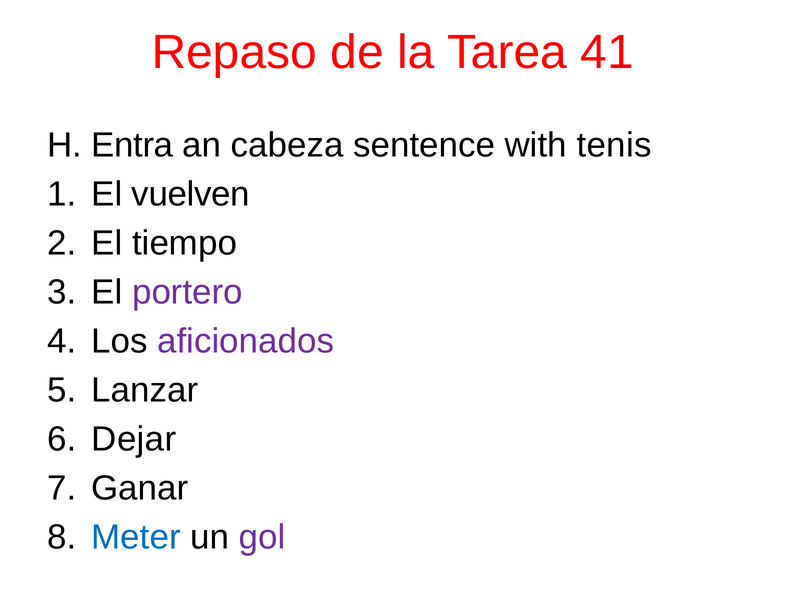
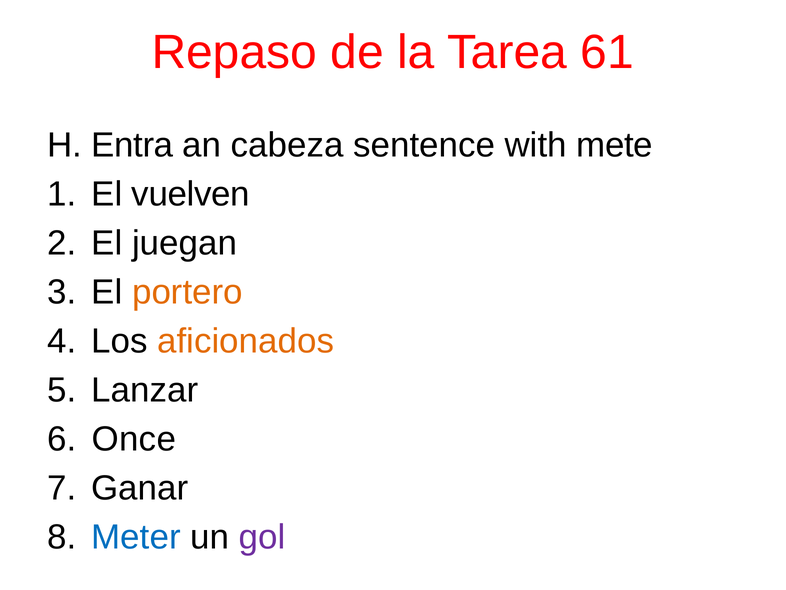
41: 41 -> 61 (607, 52)
tenis: tenis -> mete (615, 145)
tiempo: tiempo -> juegan (185, 243)
portero colour: purple -> orange (187, 292)
aficionados colour: purple -> orange (246, 341)
Dejar: Dejar -> Once (134, 439)
